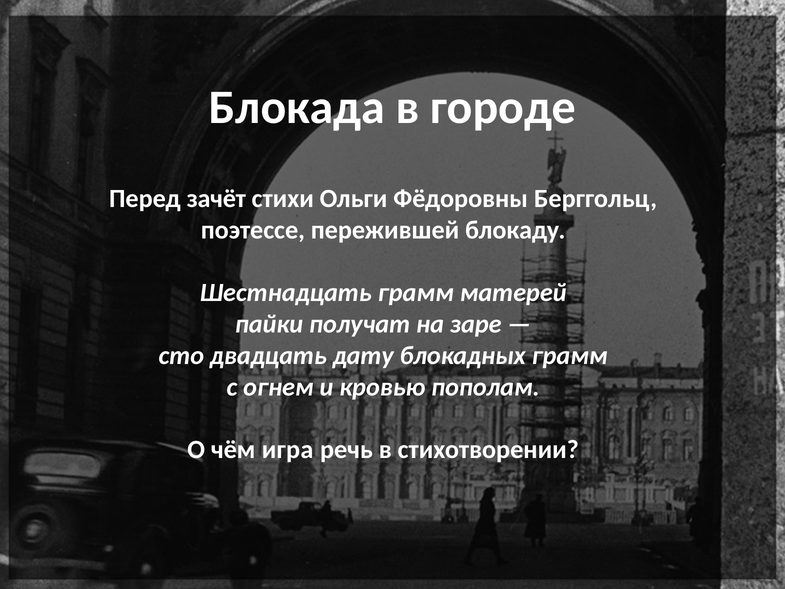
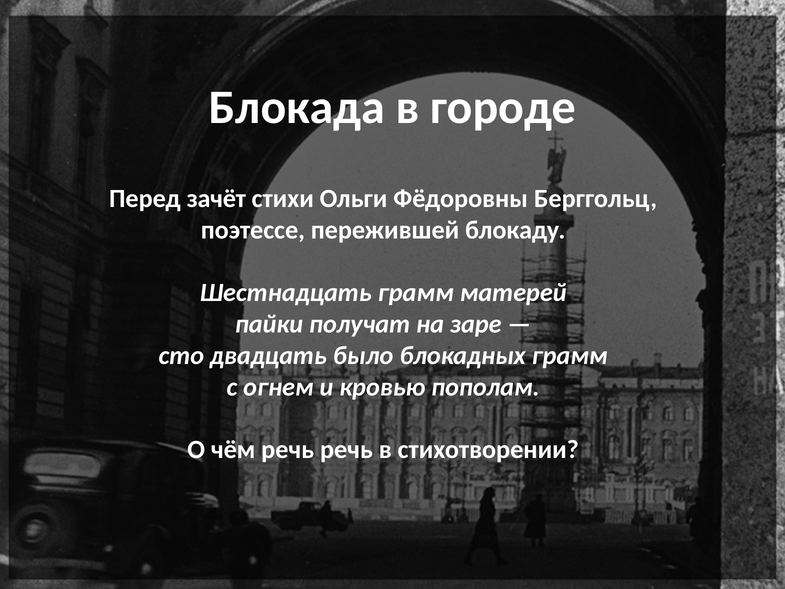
дату: дату -> было (363, 355)
чём игра: игра -> речь (288, 450)
